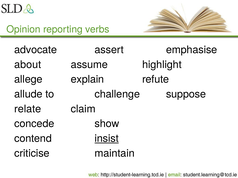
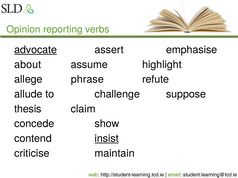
advocate underline: none -> present (36, 50)
explain: explain -> phrase (87, 80)
relate: relate -> thesis (28, 109)
